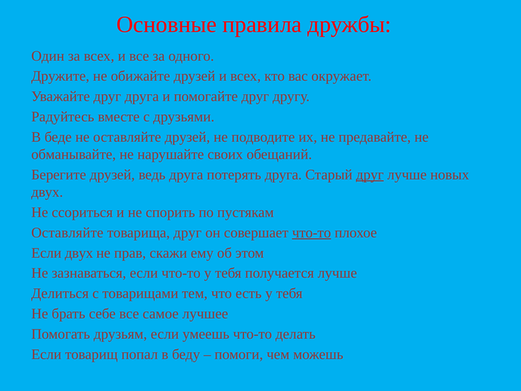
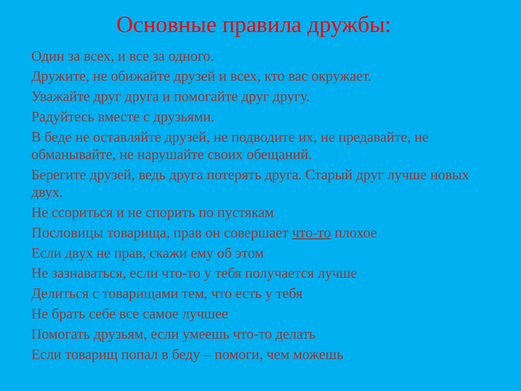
друг underline: present -> none (370, 175)
Оставляйте: Оставляйте -> Пословицы (67, 232)
товарища друг: друг -> прав (188, 232)
